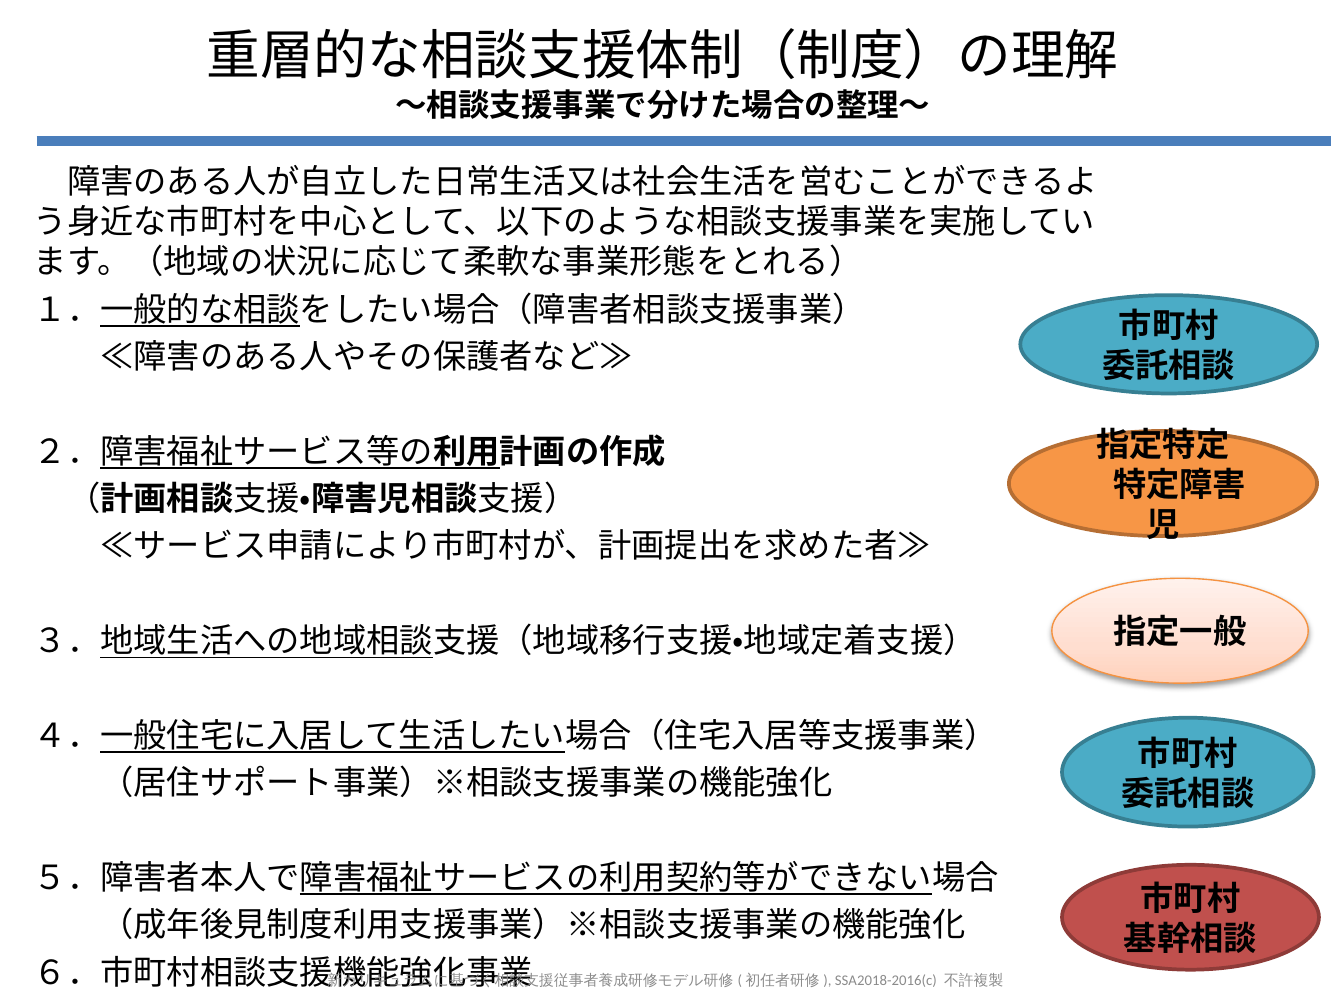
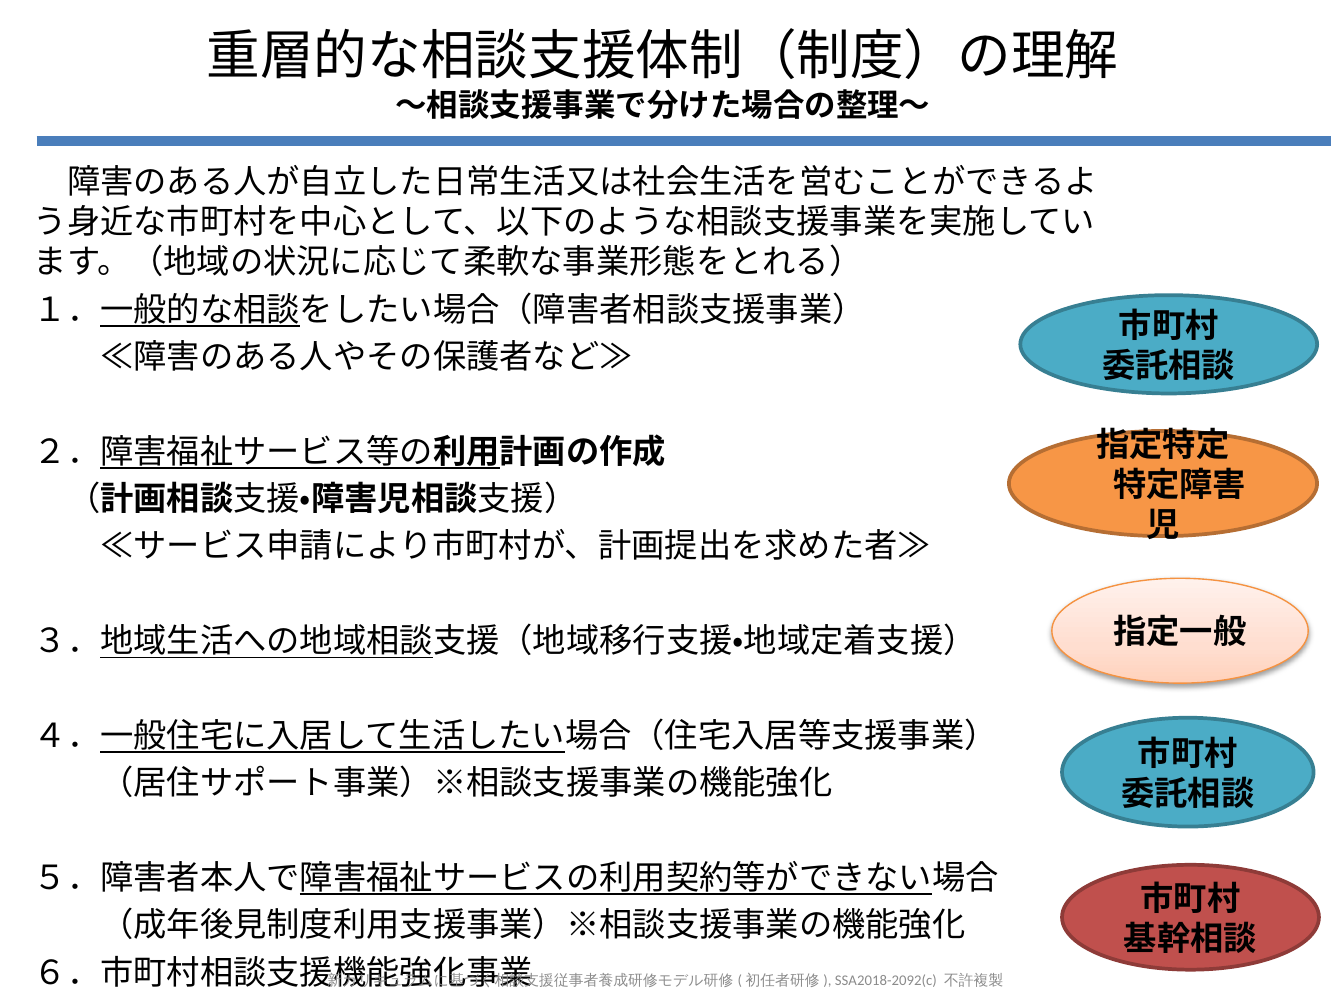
SSA2018-2016(c: SSA2018-2016(c -> SSA2018-2092(c (886, 980)
